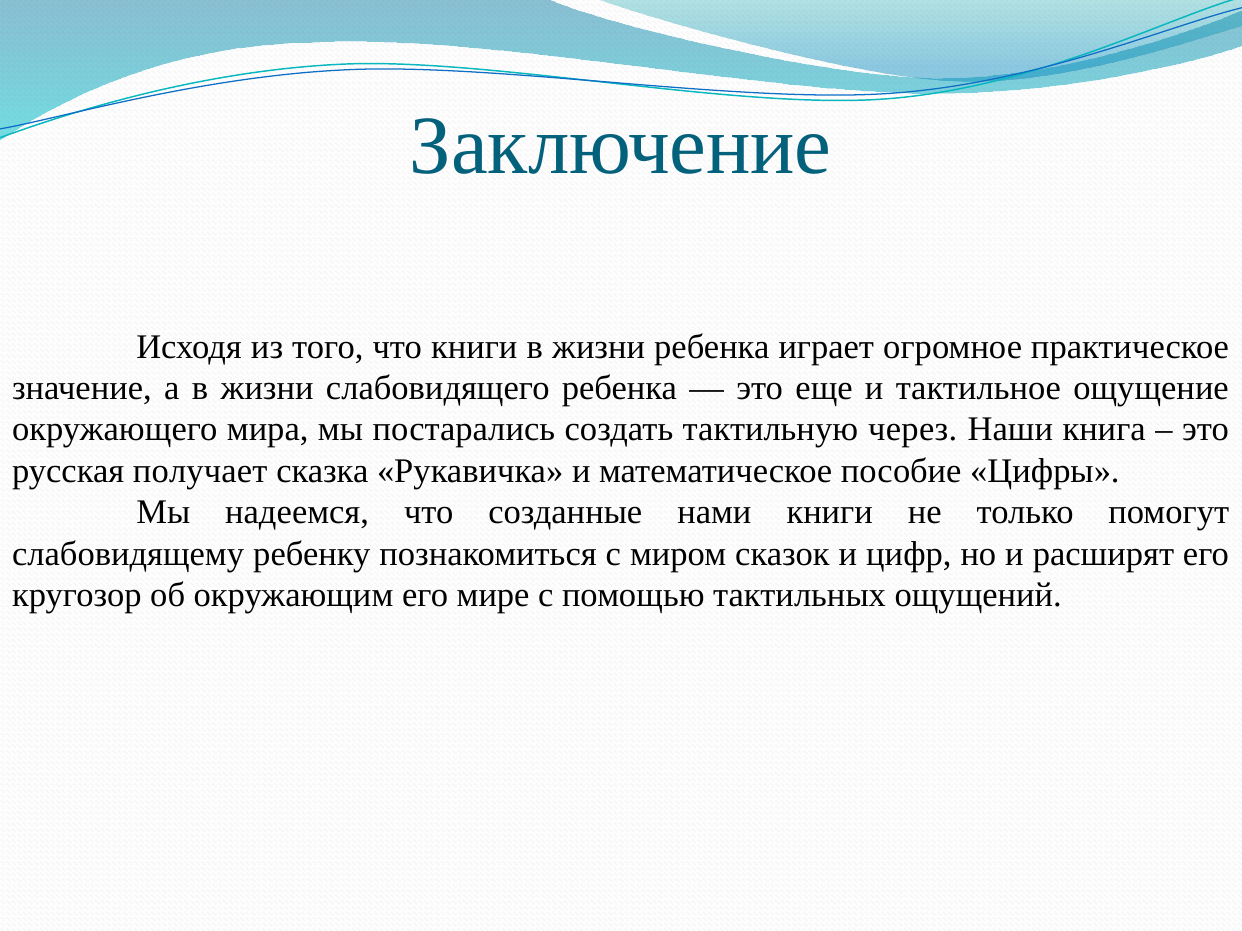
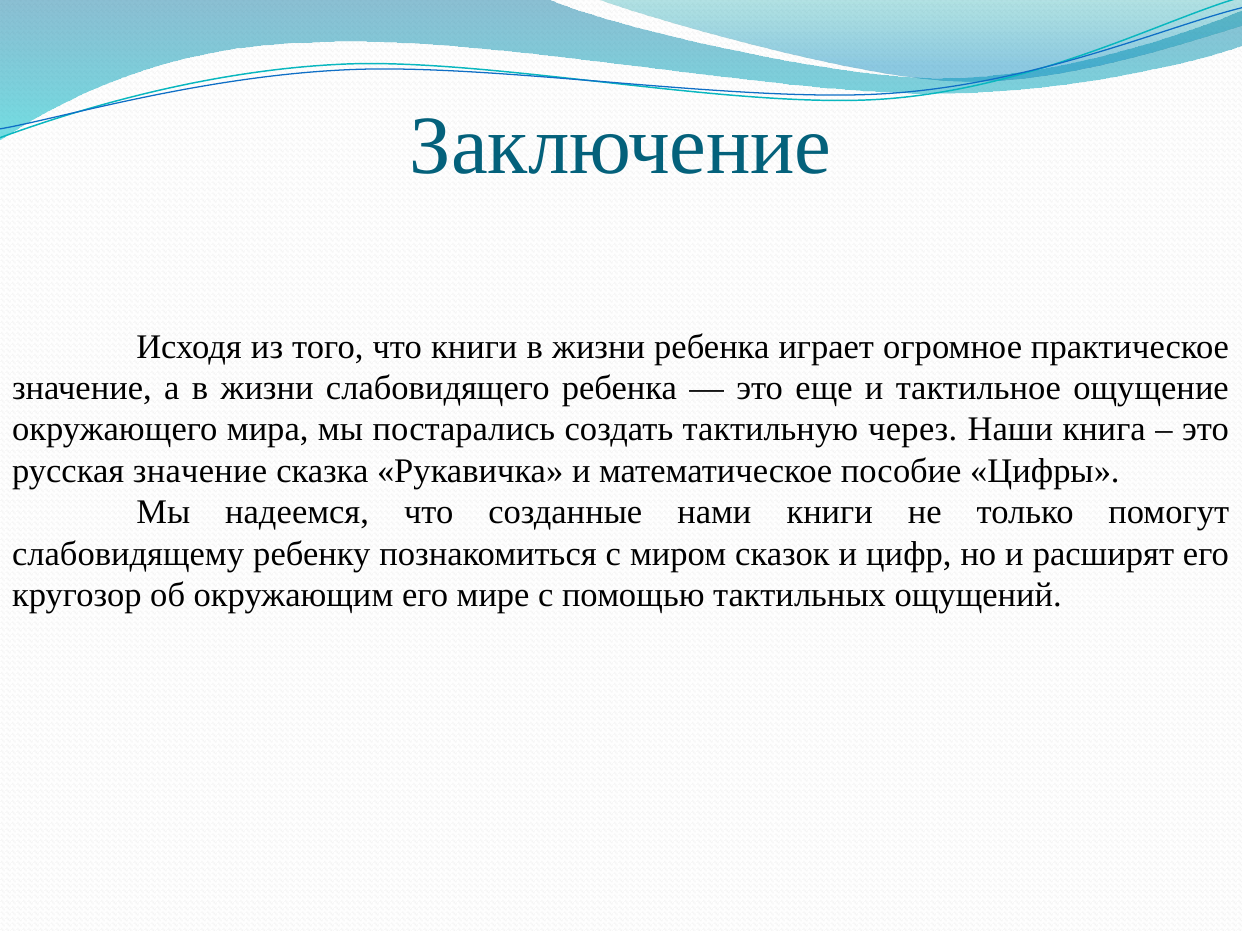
русская получает: получает -> значение (200, 471)
